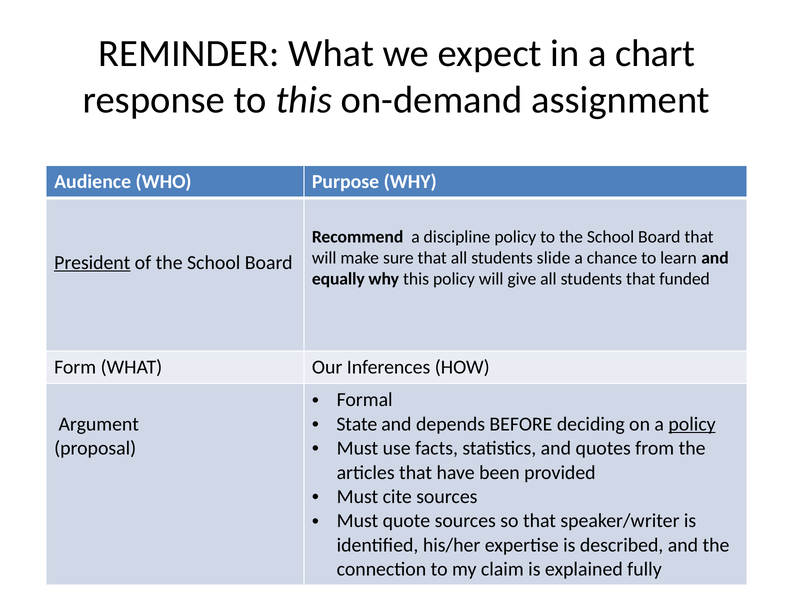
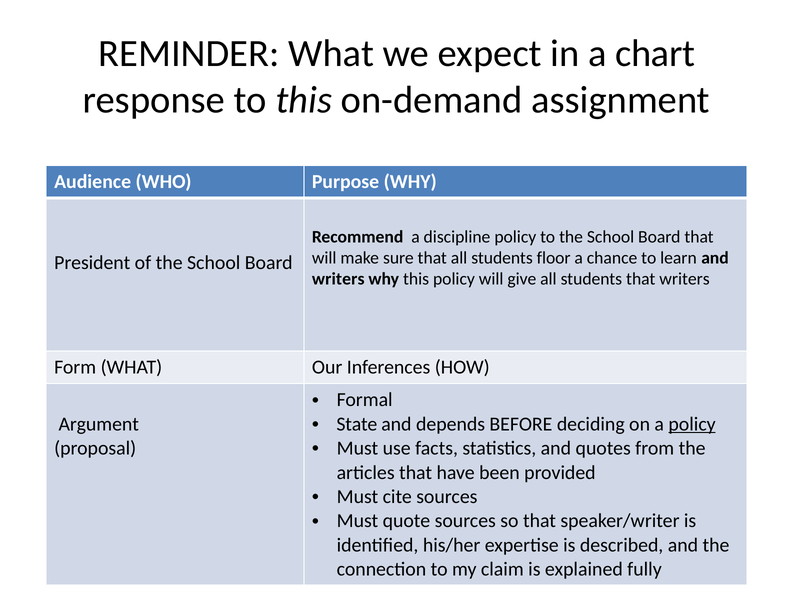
slide: slide -> floor (554, 258)
President underline: present -> none (92, 262)
equally: equally -> writers (338, 279)
that funded: funded -> writers (685, 279)
